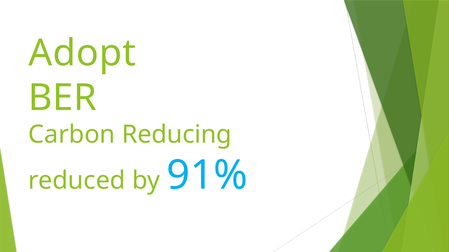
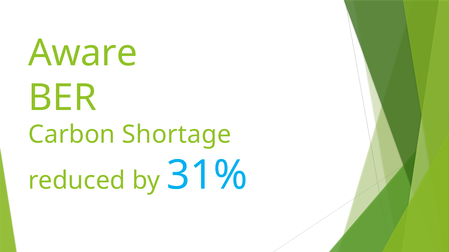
Adopt: Adopt -> Aware (83, 53)
Reducing: Reducing -> Shortage (177, 135)
91%: 91% -> 31% (207, 176)
